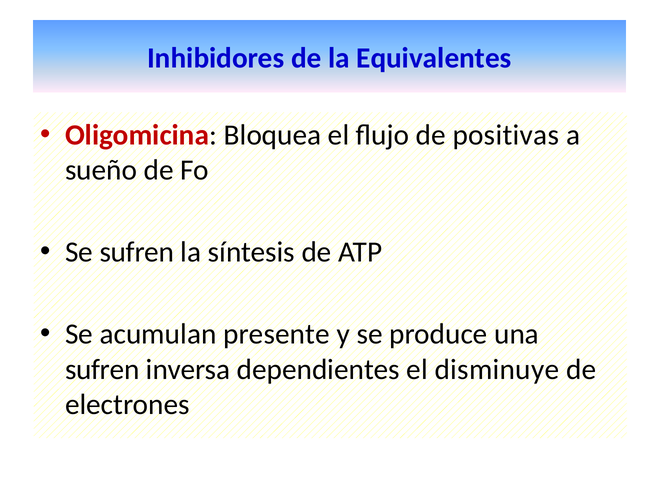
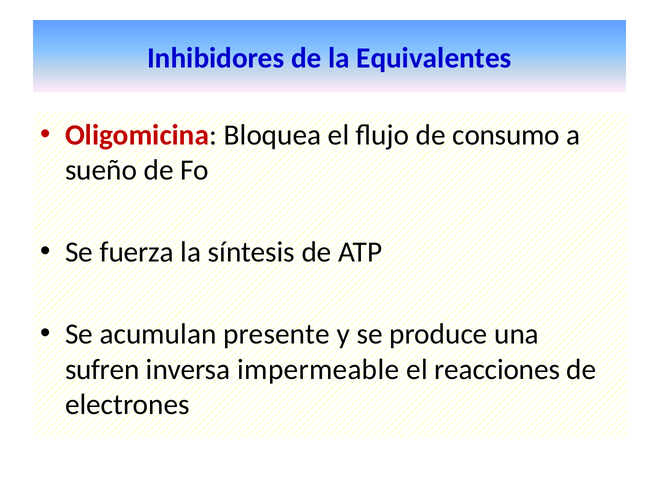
positivas: positivas -> consumo (506, 135)
Se sufren: sufren -> fuerza (137, 252)
dependientes: dependientes -> impermeable (318, 370)
disminuye: disminuye -> reacciones (497, 370)
